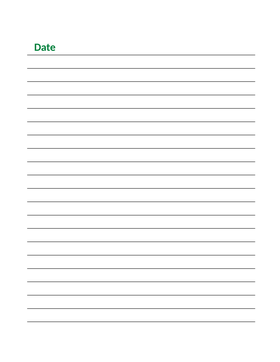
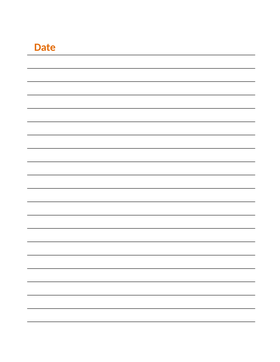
Date colour: green -> orange (45, 47)
